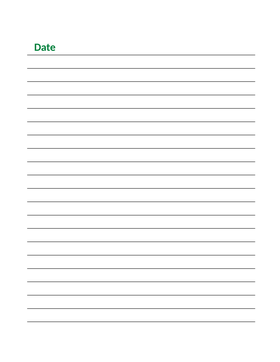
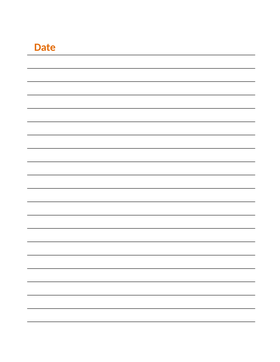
Date colour: green -> orange (45, 47)
